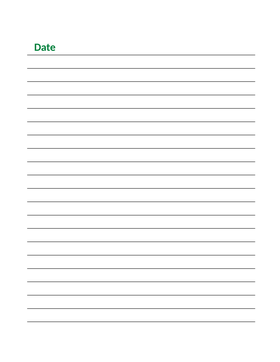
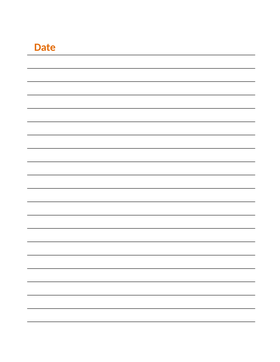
Date colour: green -> orange (45, 47)
